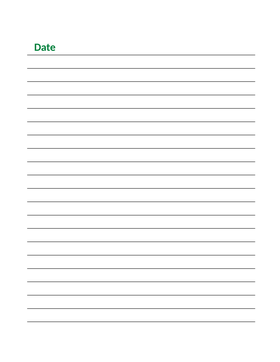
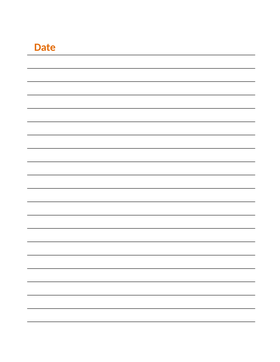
Date colour: green -> orange (45, 47)
